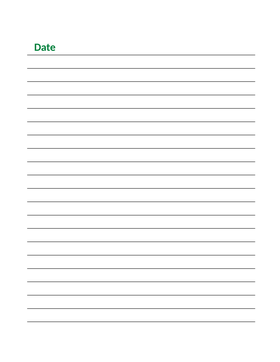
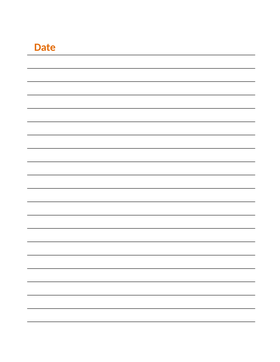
Date colour: green -> orange (45, 47)
